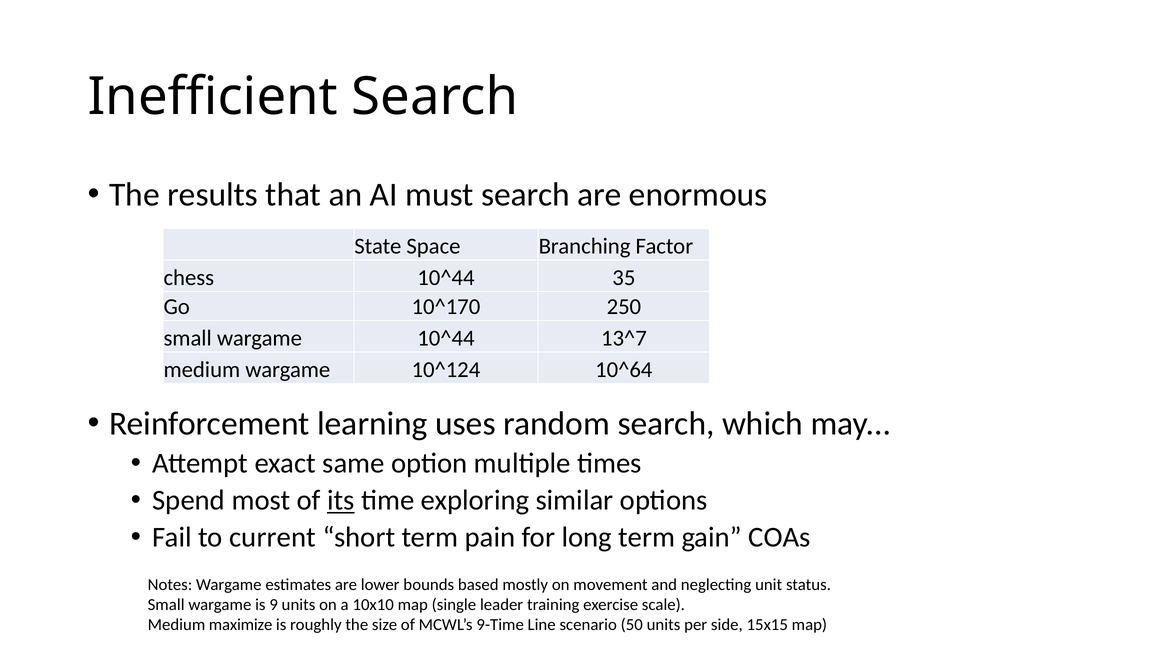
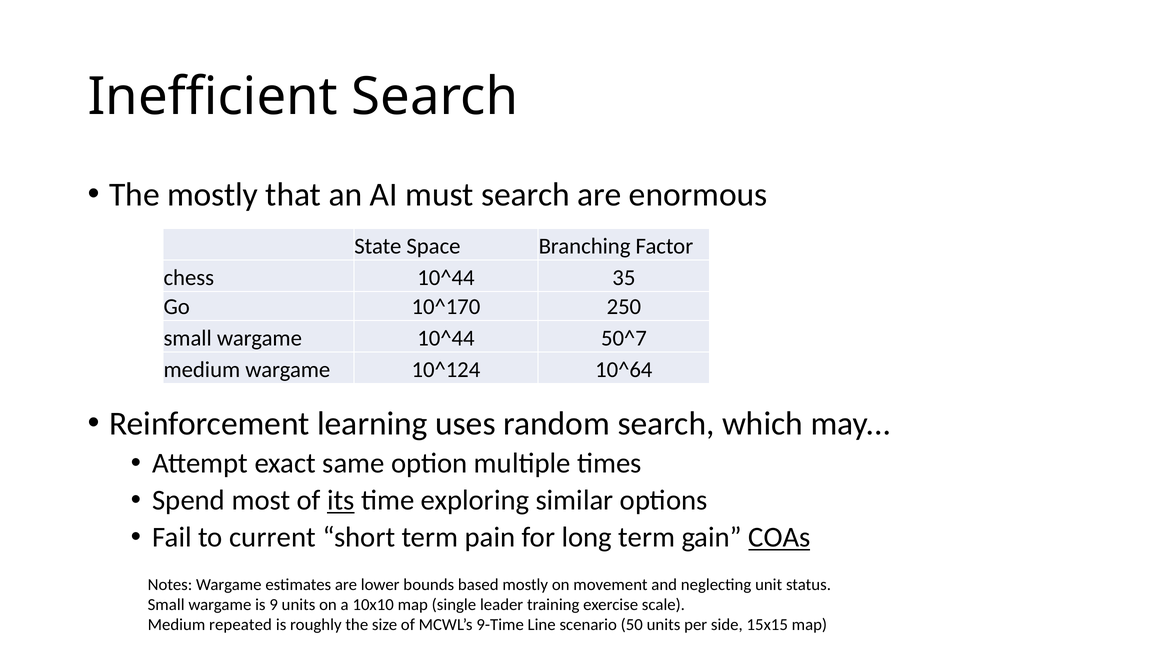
The results: results -> mostly (213, 194)
13^7: 13^7 -> 50^7 (624, 338)
COAs underline: none -> present (779, 537)
maximize: maximize -> repeated (241, 625)
